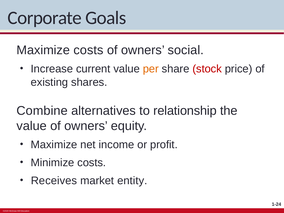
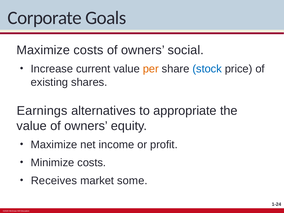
stock colour: red -> blue (207, 69)
Combine: Combine -> Earnings (42, 111)
relationship: relationship -> appropriate (185, 111)
entity: entity -> some (132, 181)
